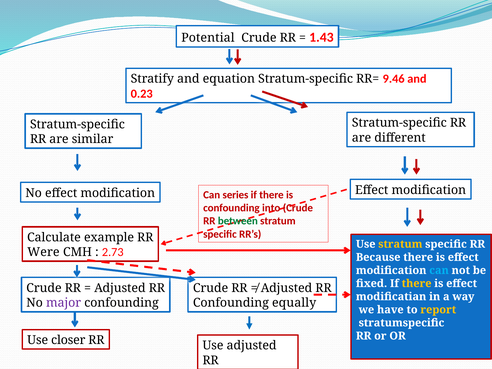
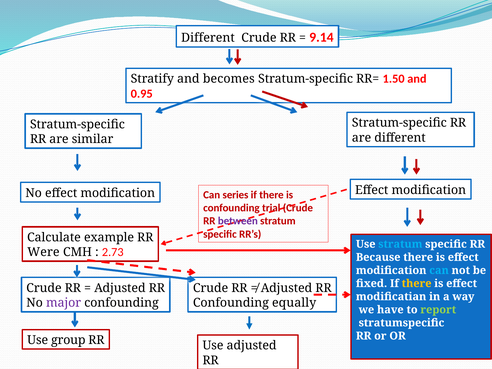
Potential: Potential -> Different (208, 38)
1.43: 1.43 -> 9.14 (321, 37)
equation: equation -> becomes (229, 79)
9.46: 9.46 -> 1.50 (394, 79)
0.23: 0.23 -> 0.95 (142, 94)
into: into -> trial (271, 208)
between colour: green -> purple (238, 221)
stratum colour: yellow -> light blue (400, 244)
report colour: yellow -> light green (438, 310)
closer: closer -> group (68, 340)
